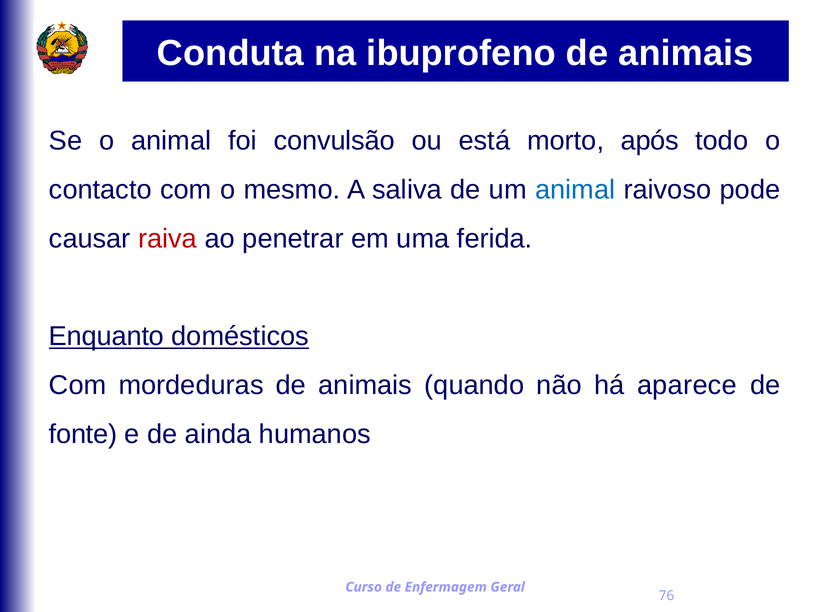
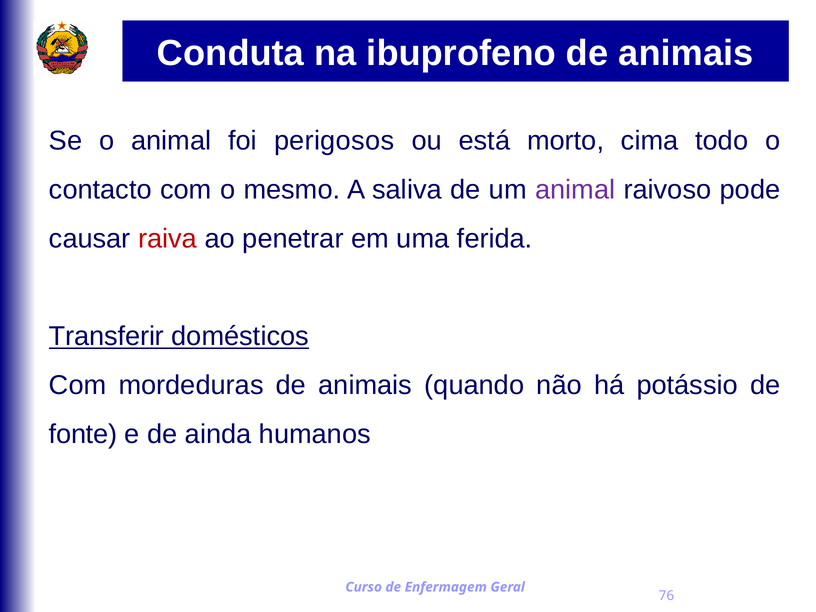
convulsão: convulsão -> perigosos (334, 141)
após: após -> cima (650, 141)
animal colour: blue -> purple (575, 190)
Enquanto: Enquanto -> Transferir (106, 336)
aparece: aparece -> potássio (687, 385)
